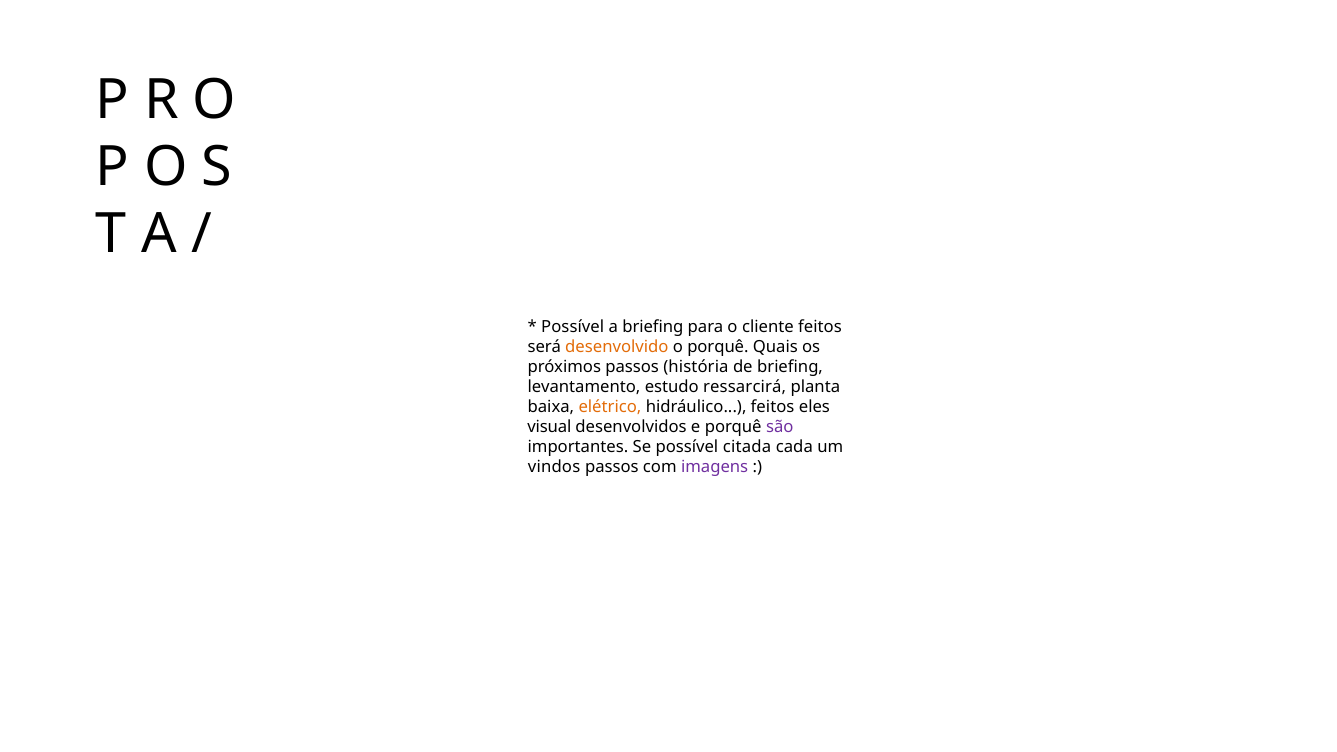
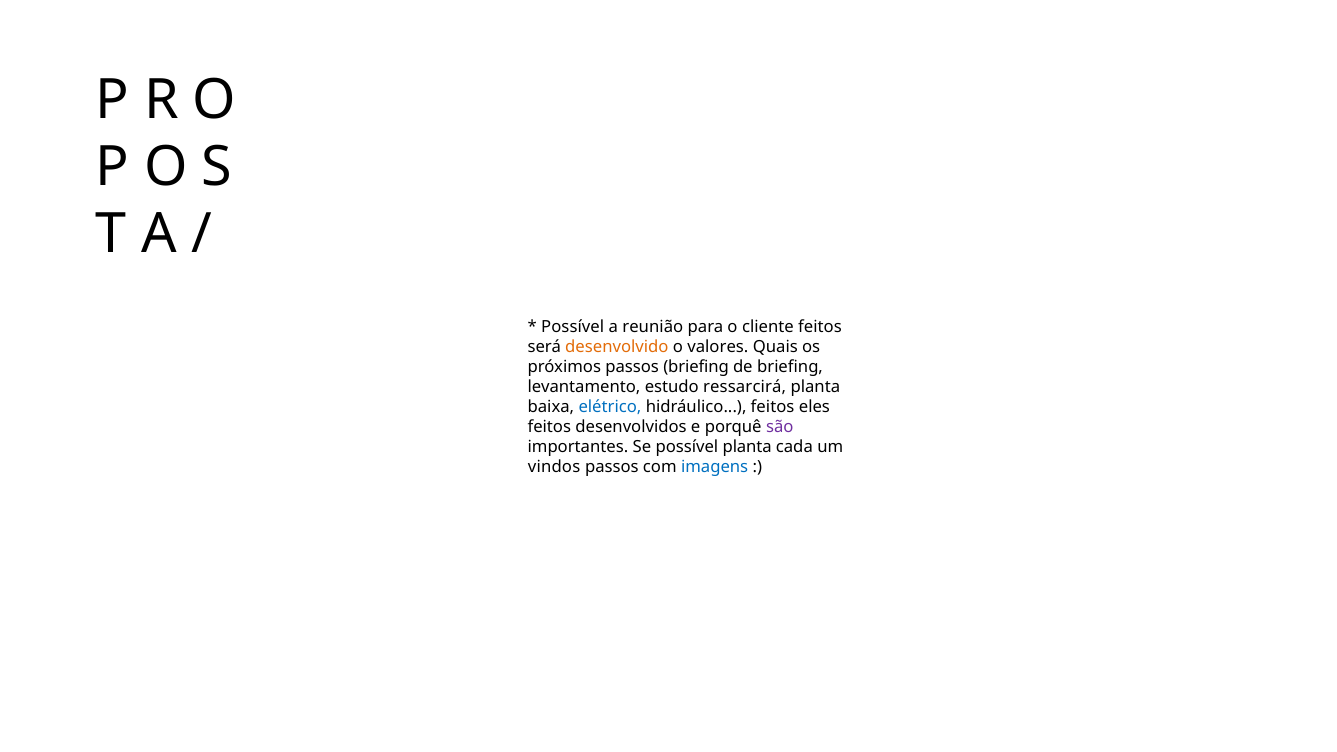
a briefing: briefing -> reunião (653, 327)
o porquê: porquê -> valores (718, 347)
passos história: história -> briefing (696, 367)
elétrico colour: orange -> blue (610, 407)
visual: visual -> feitos (549, 427)
possível citada: citada -> planta (747, 447)
imagens colour: purple -> blue (715, 467)
